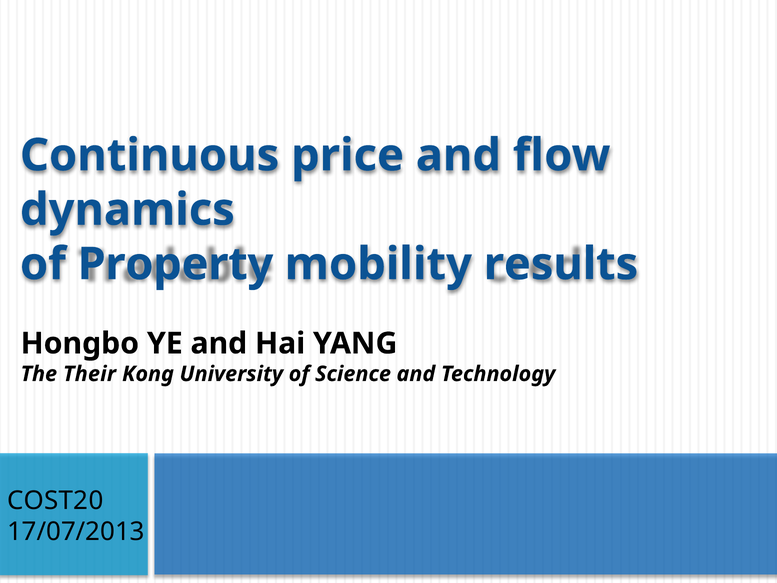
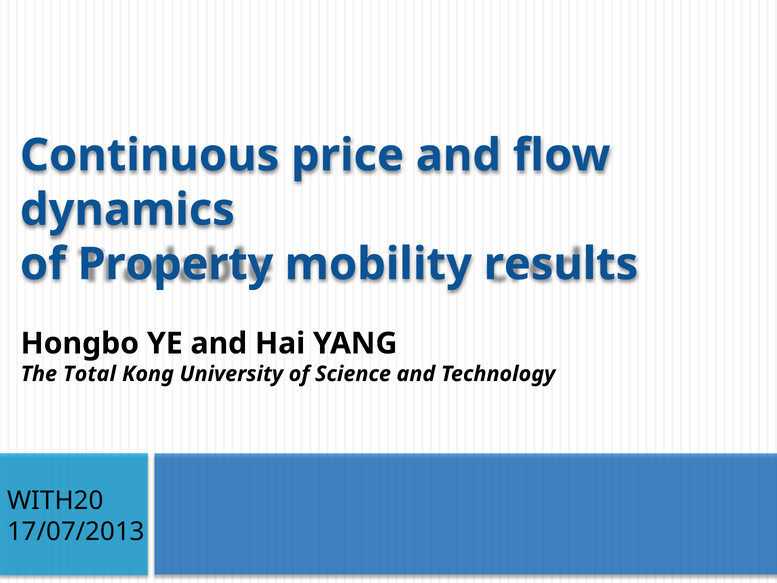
Their: Their -> Total (90, 374)
COST20: COST20 -> WITH20 (55, 500)
